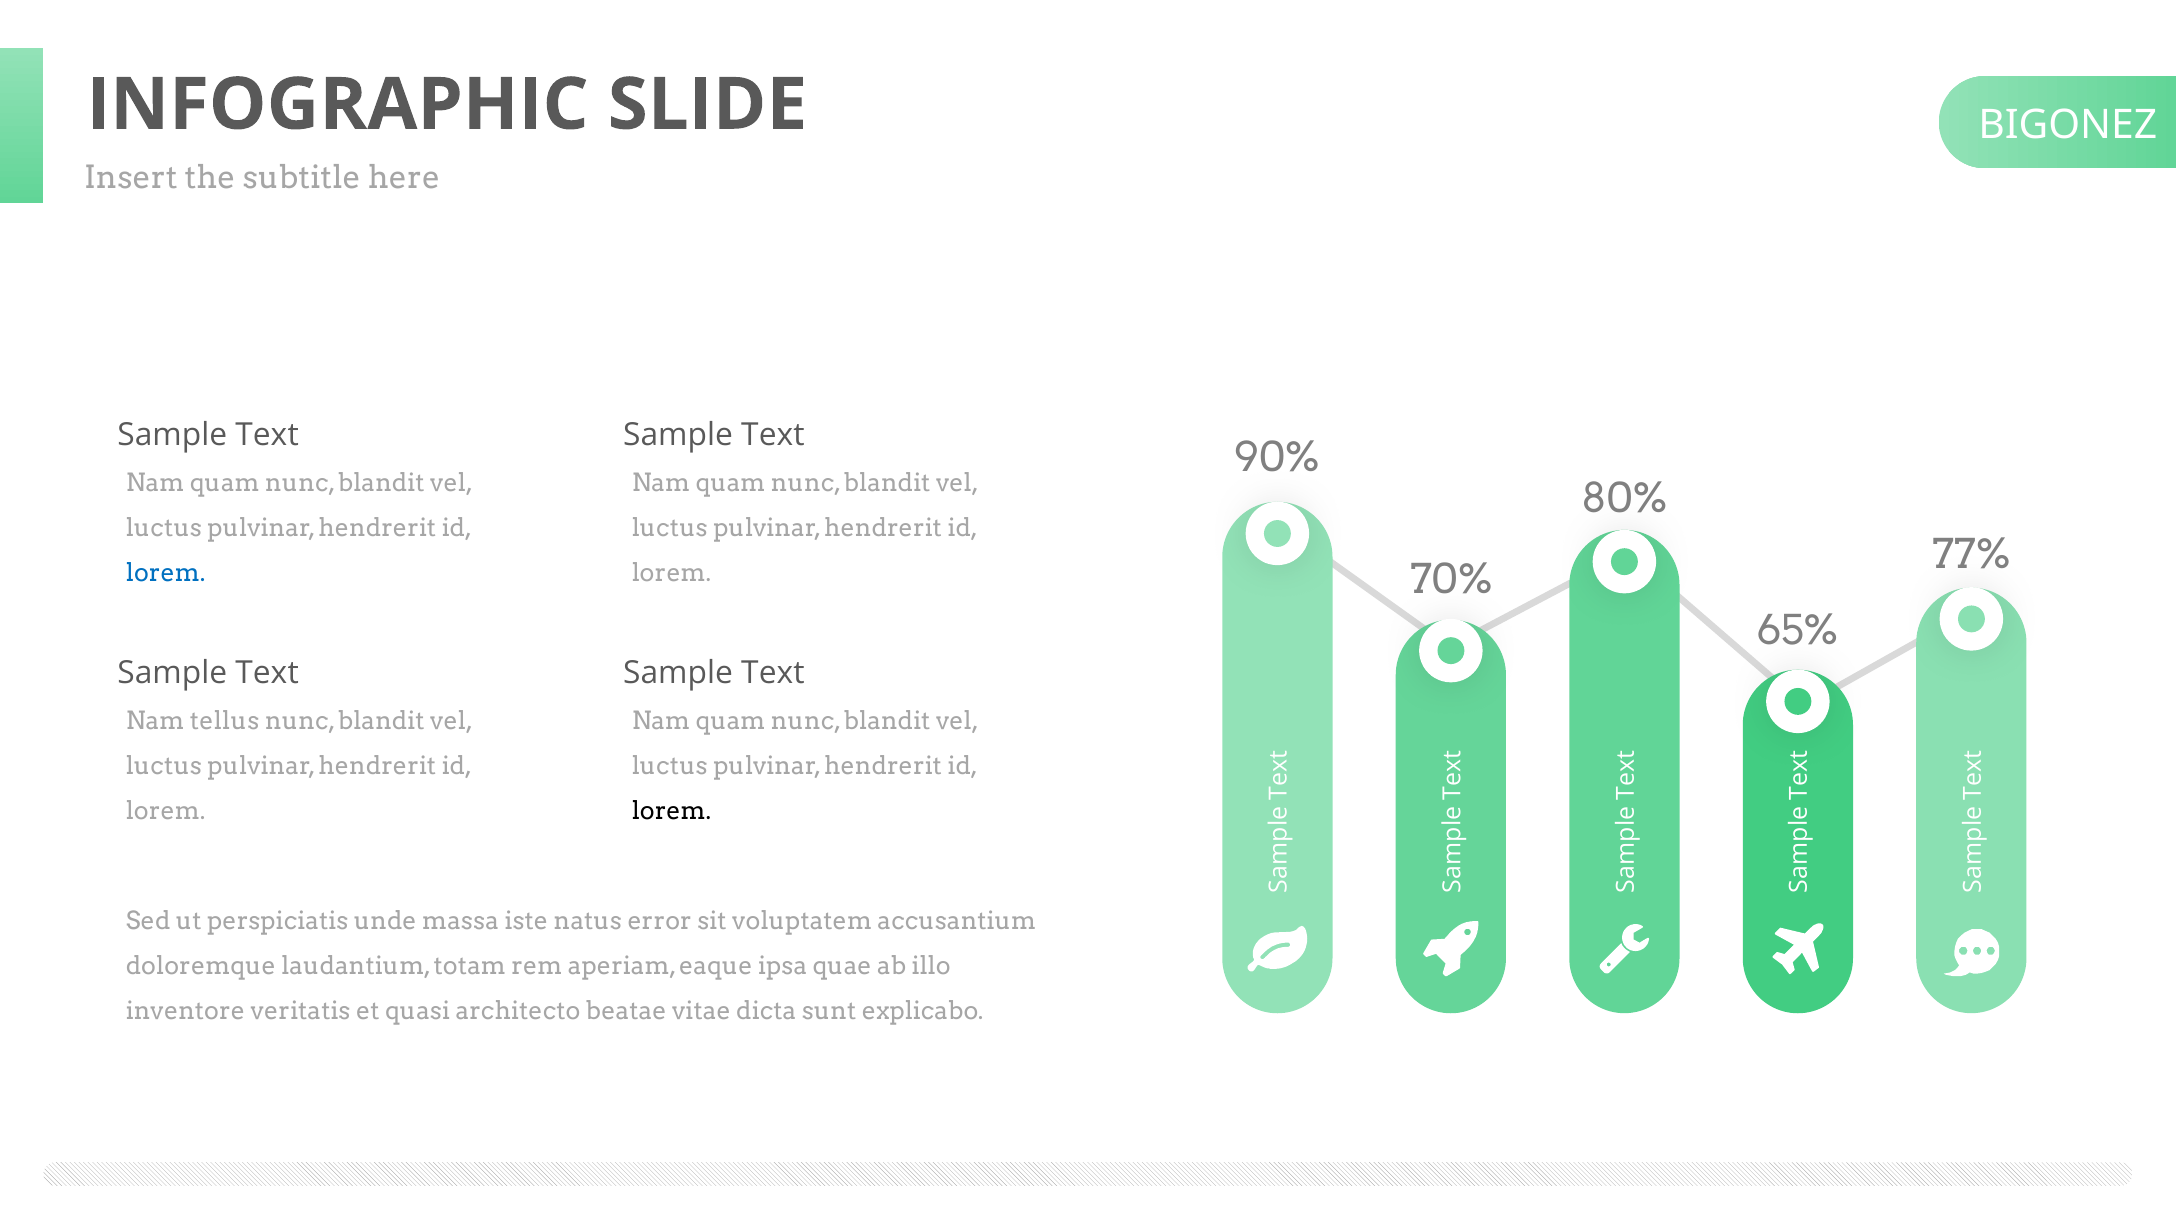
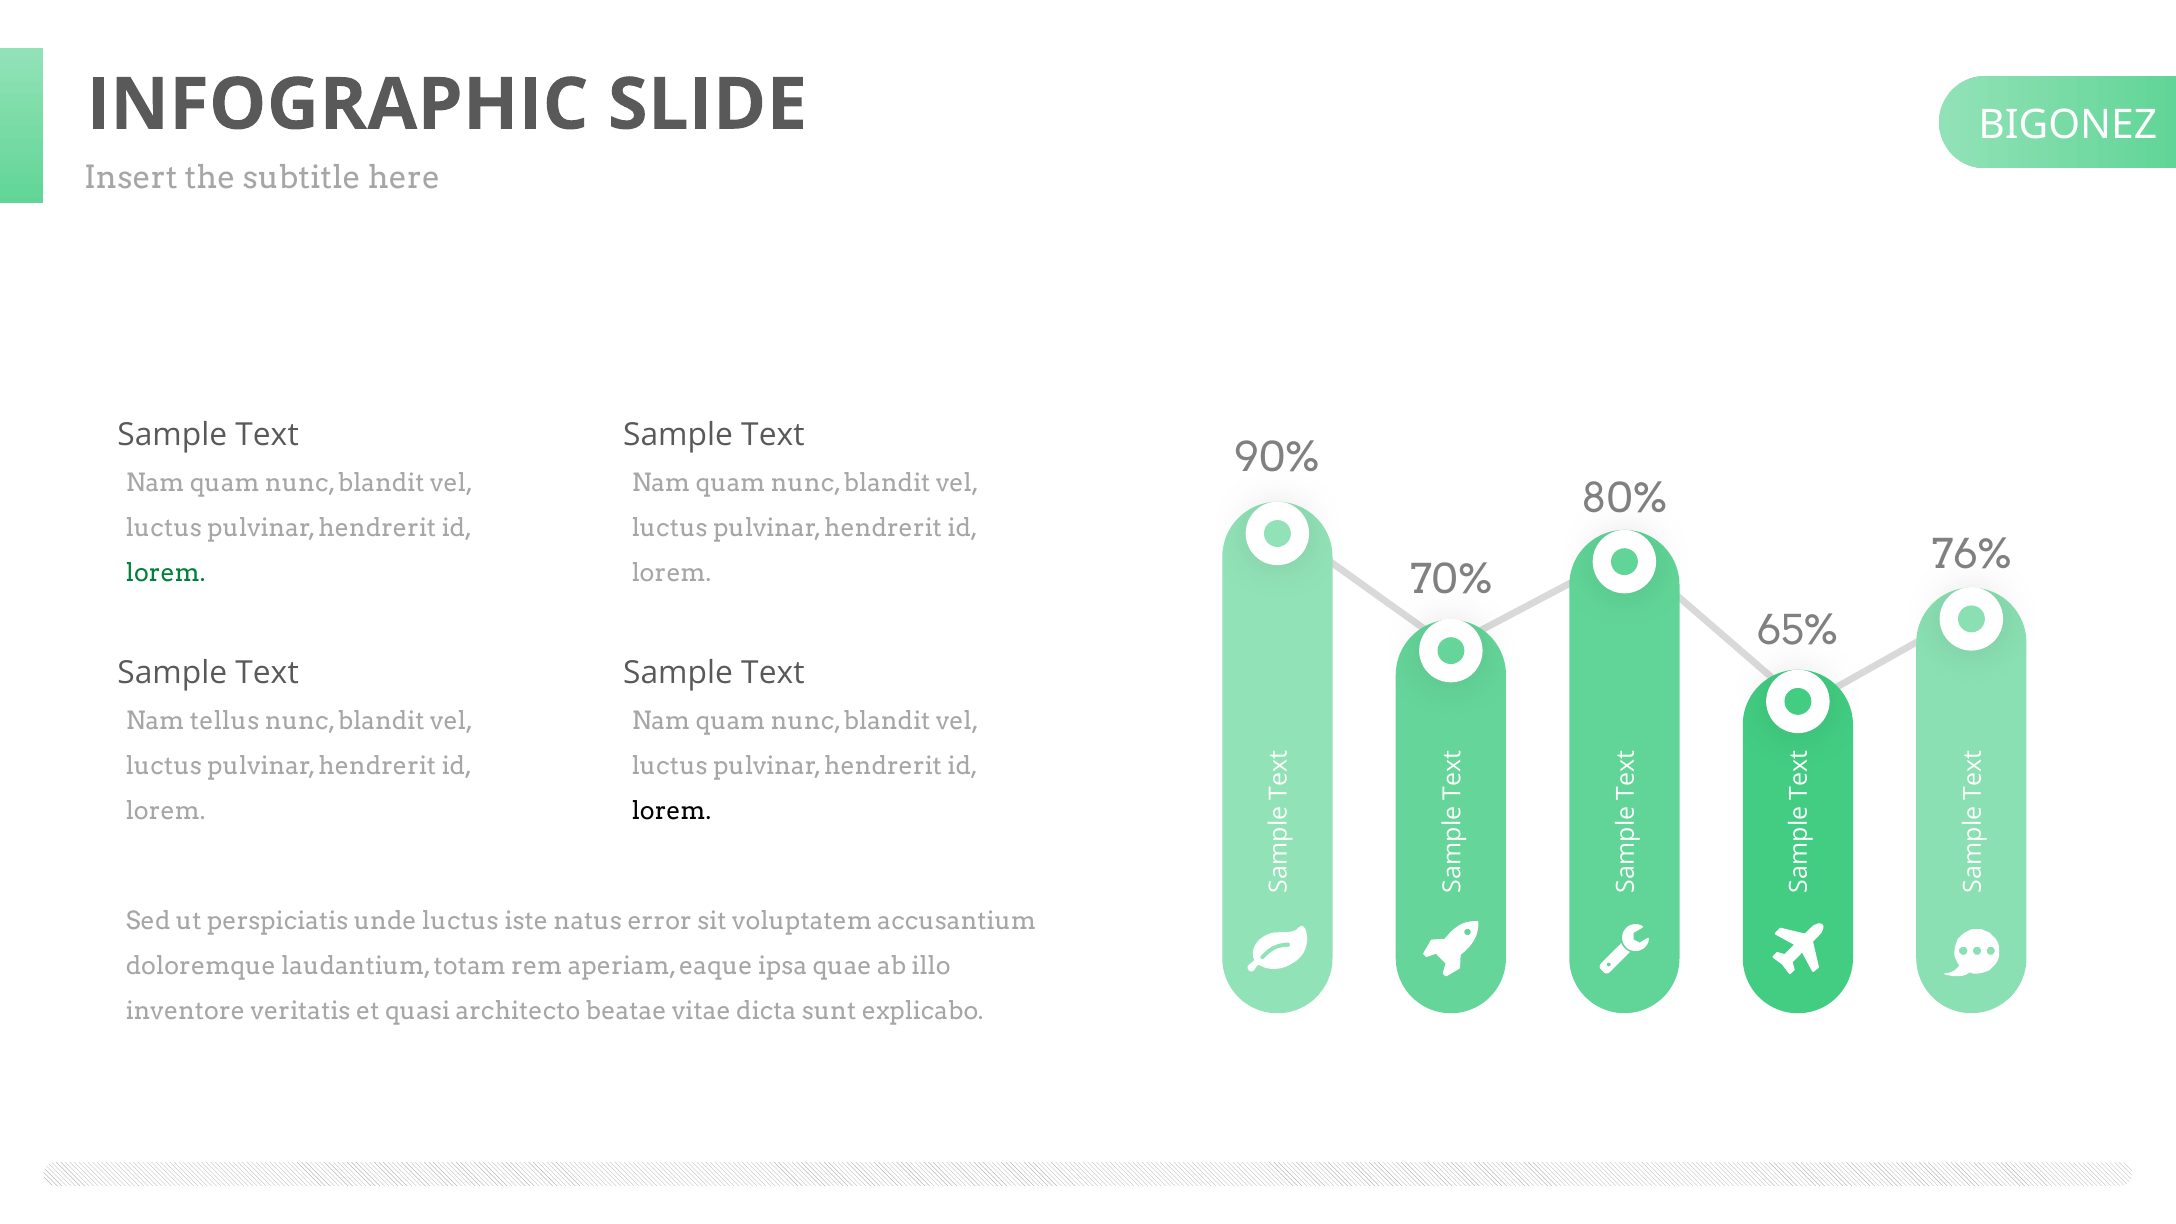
77%: 77% -> 76% (1972, 555)
lorem colour: blue -> green (166, 573)
unde massa: massa -> luctus (461, 921)
